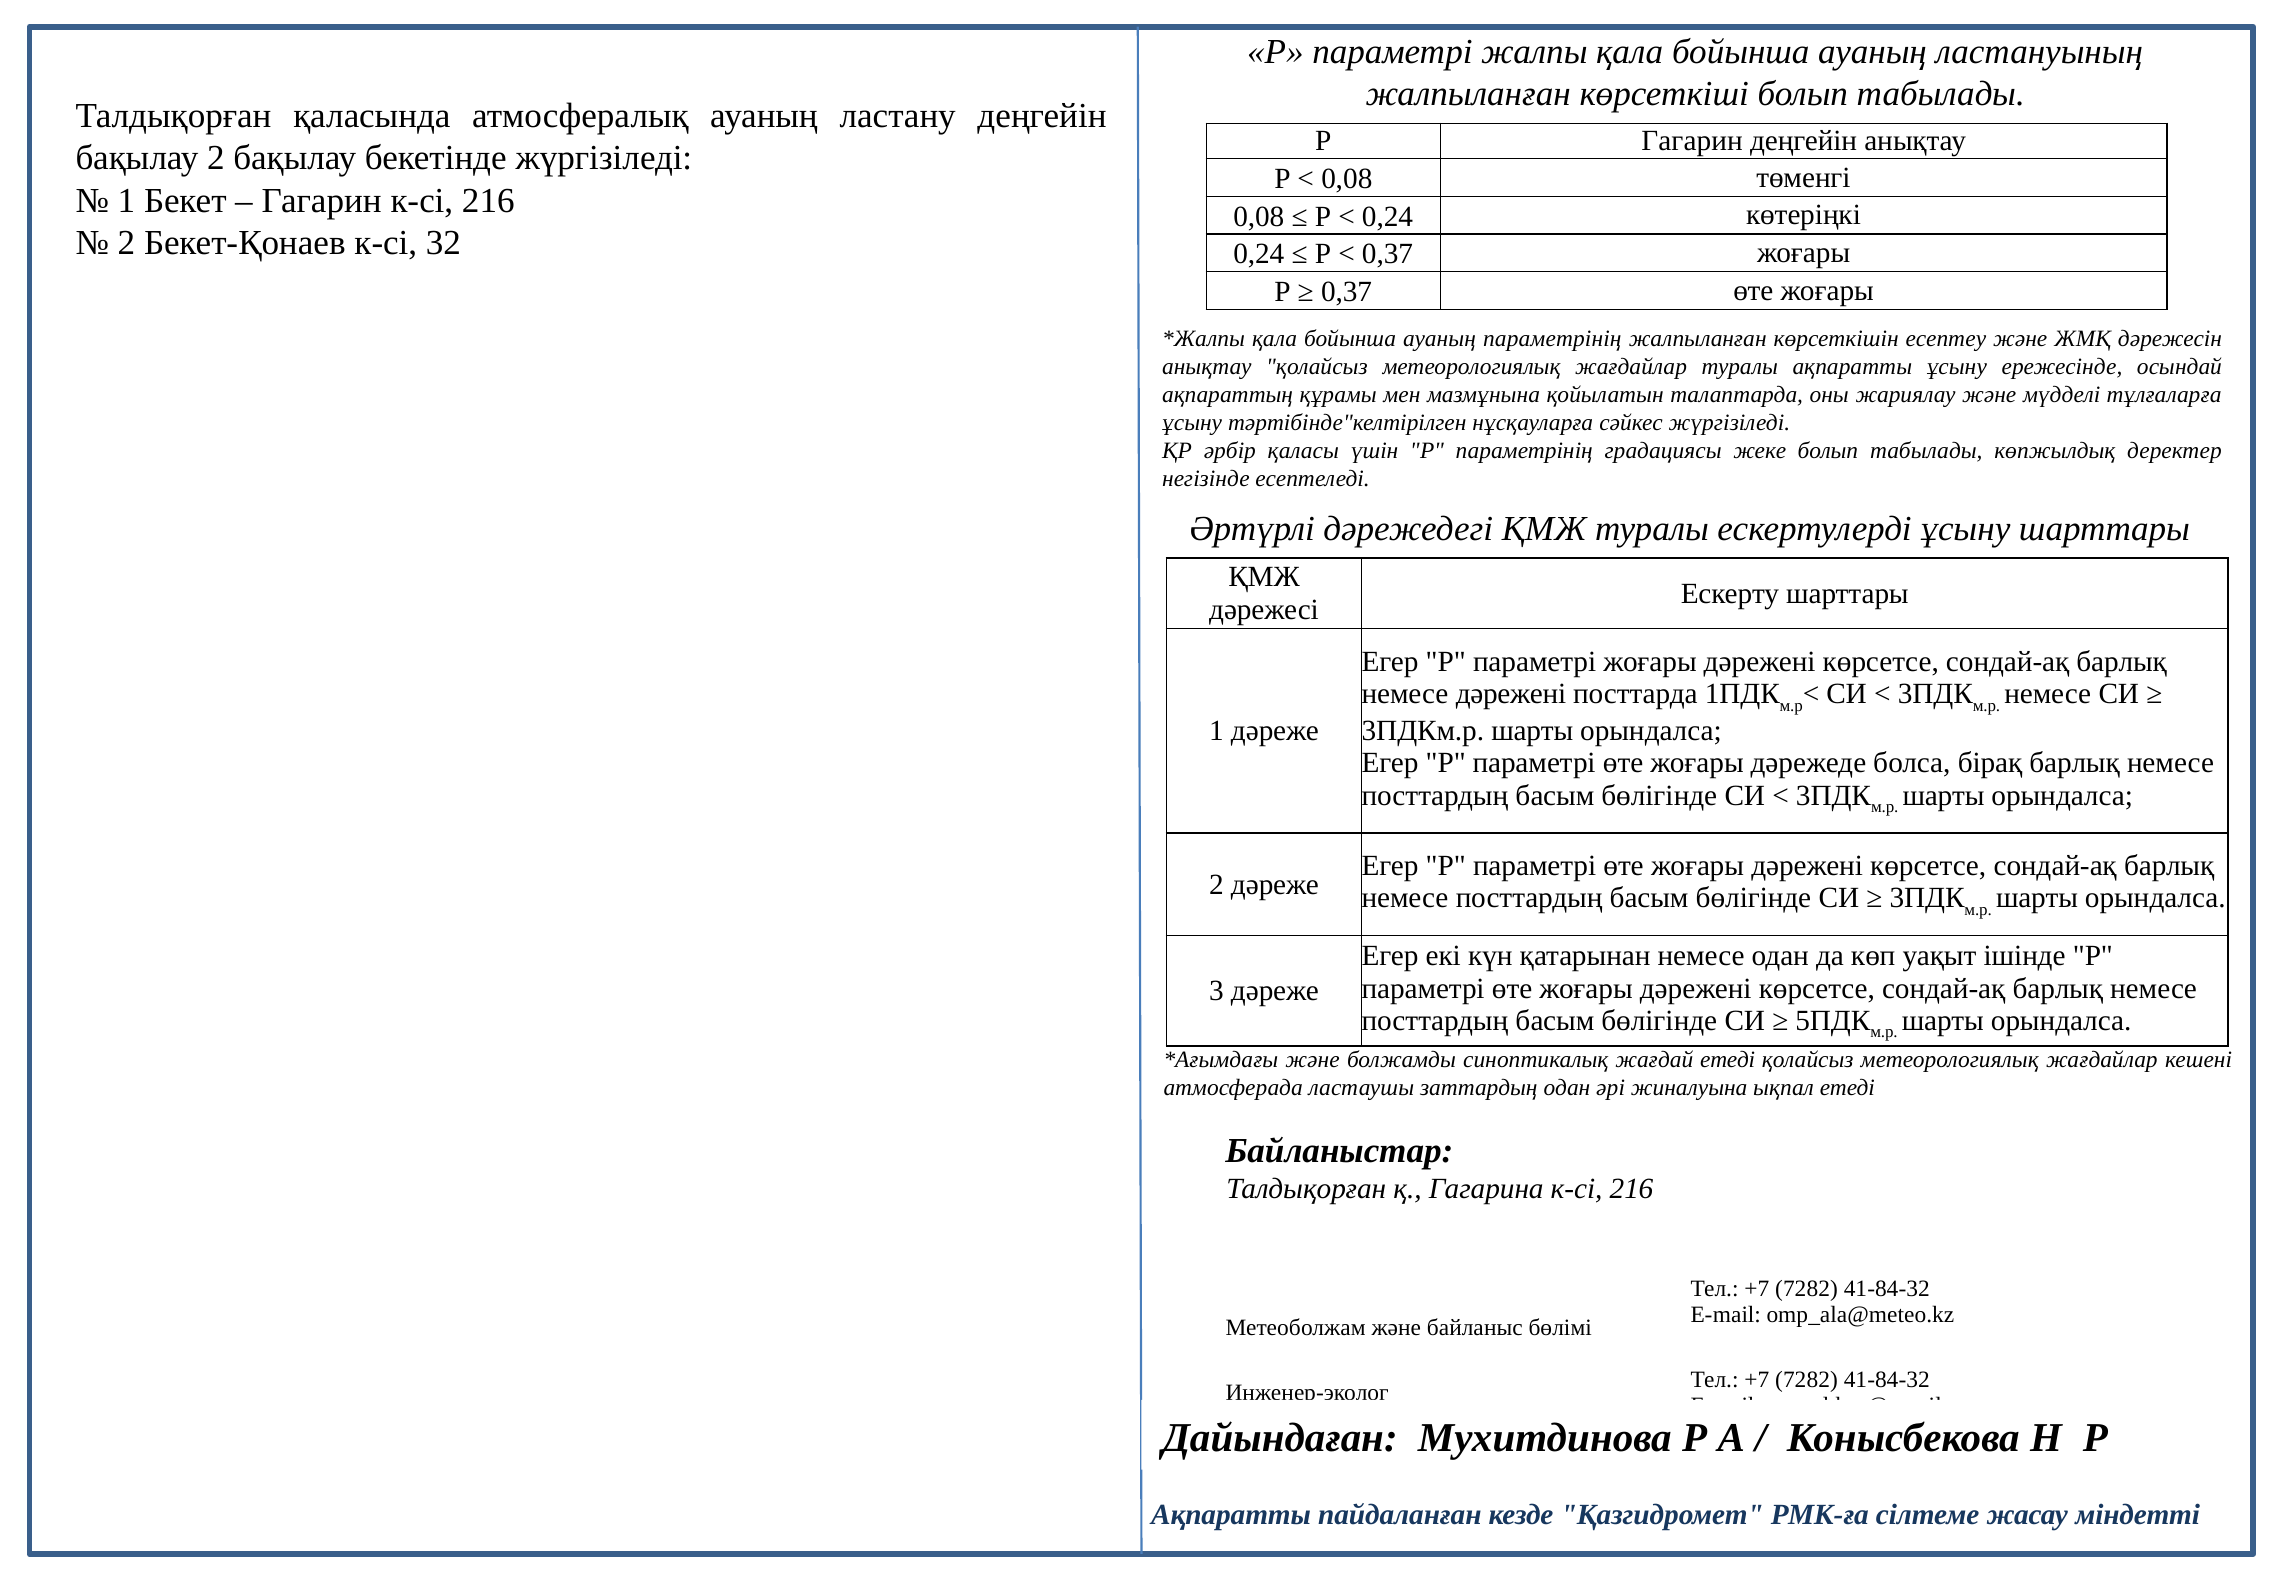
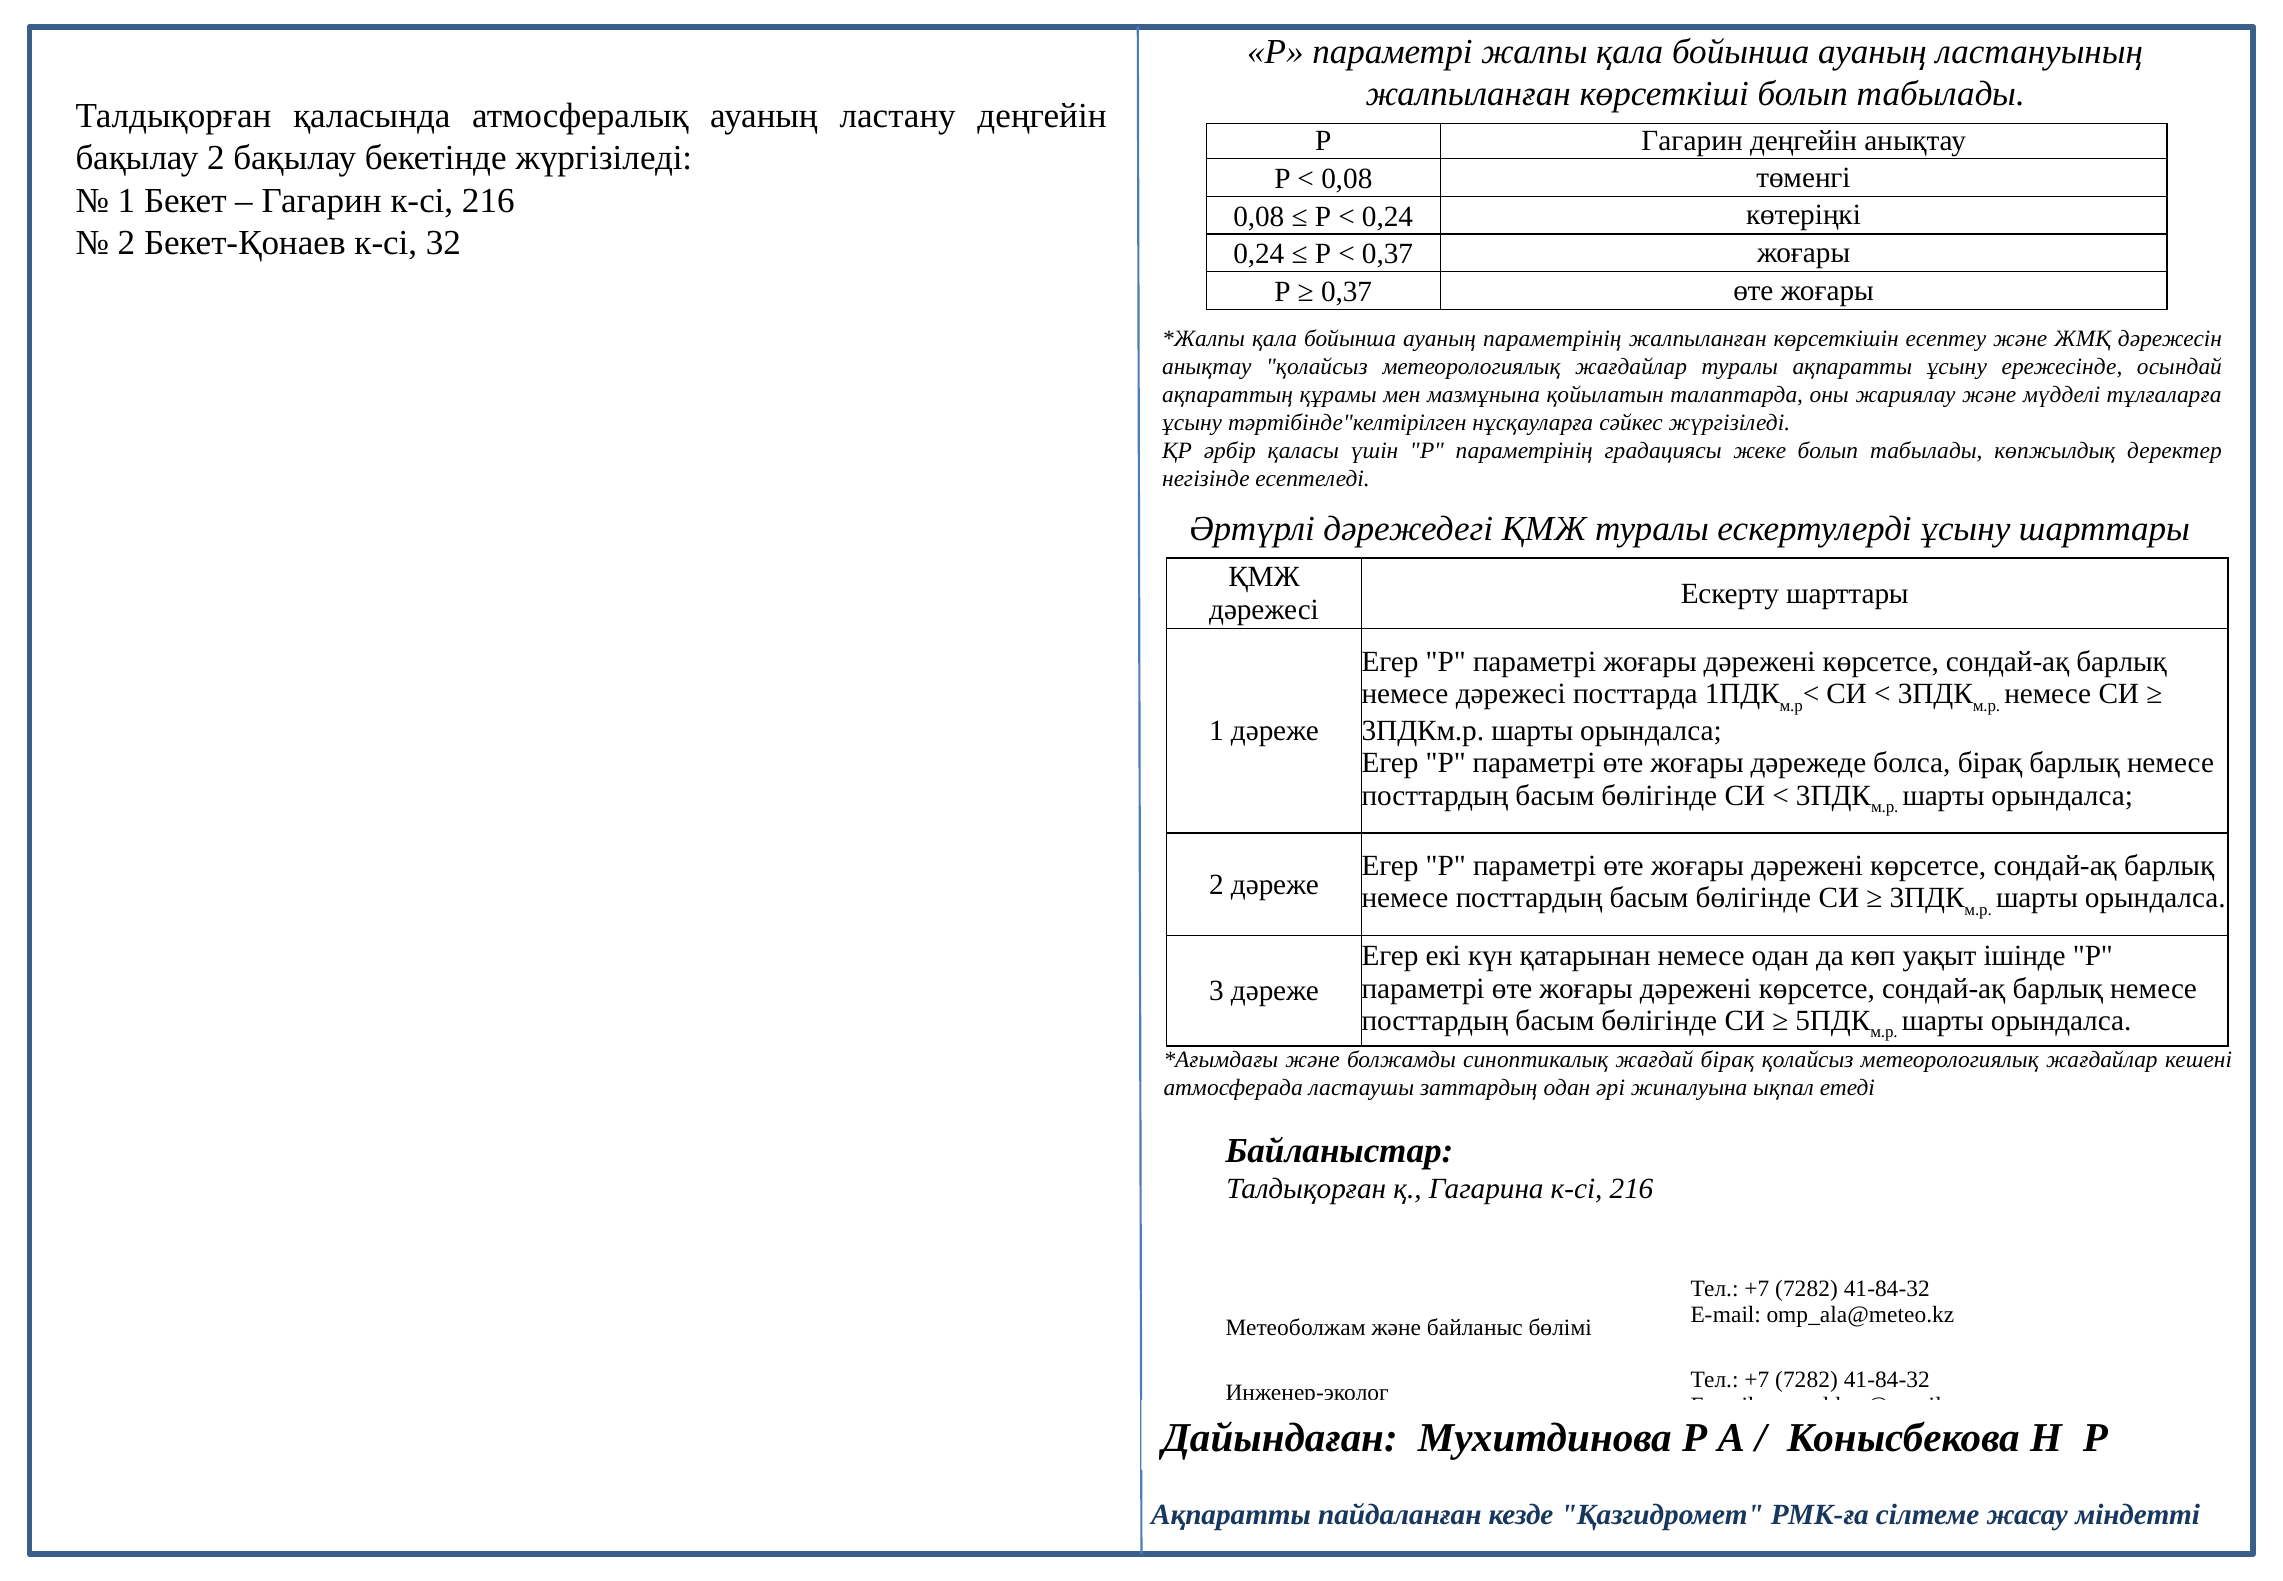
немесе дәрежені: дәрежені -> дәрежесі (1511, 694)
жағдай етеді: етеді -> бірақ (1727, 1059)
